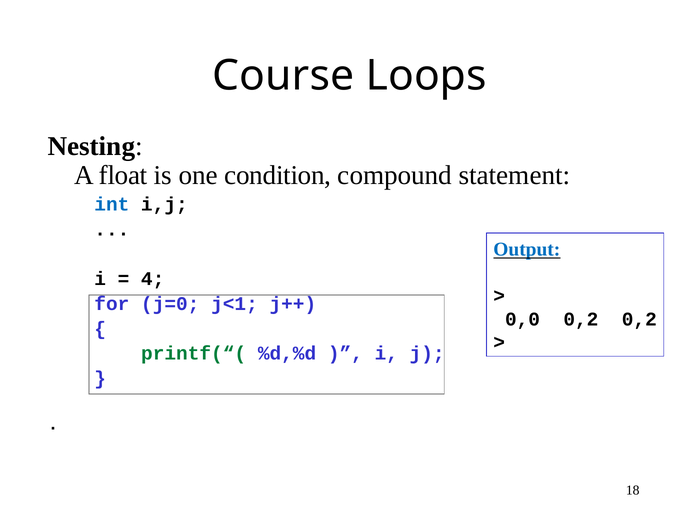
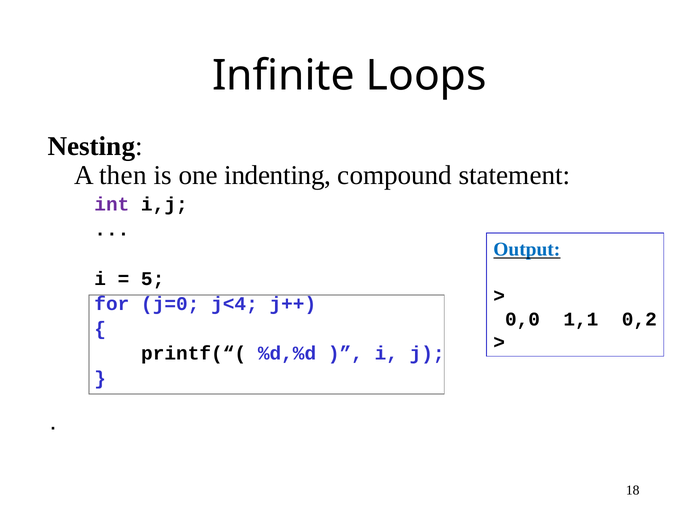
Course: Course -> Infinite (283, 76)
float: float -> then (123, 176)
condition: condition -> indenting (278, 176)
int colour: blue -> purple (112, 205)
4: 4 -> 5 (153, 279)
j<1: j<1 -> j<4 (234, 304)
0,0 0,2: 0,2 -> 1,1 (581, 319)
printf(“( colour: green -> black (194, 354)
